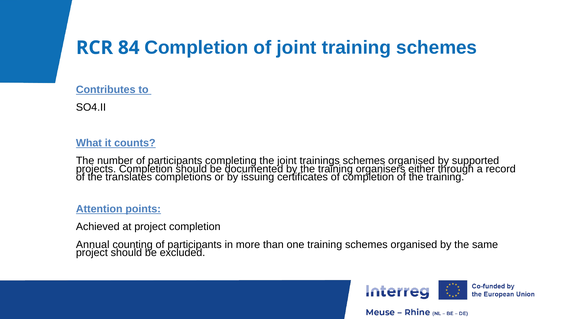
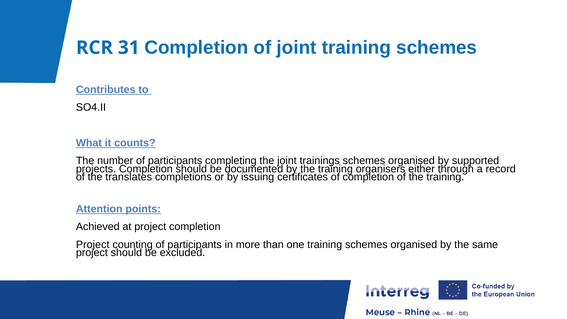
84: 84 -> 31 (129, 48)
Annual: Annual -> Project (93, 244)
